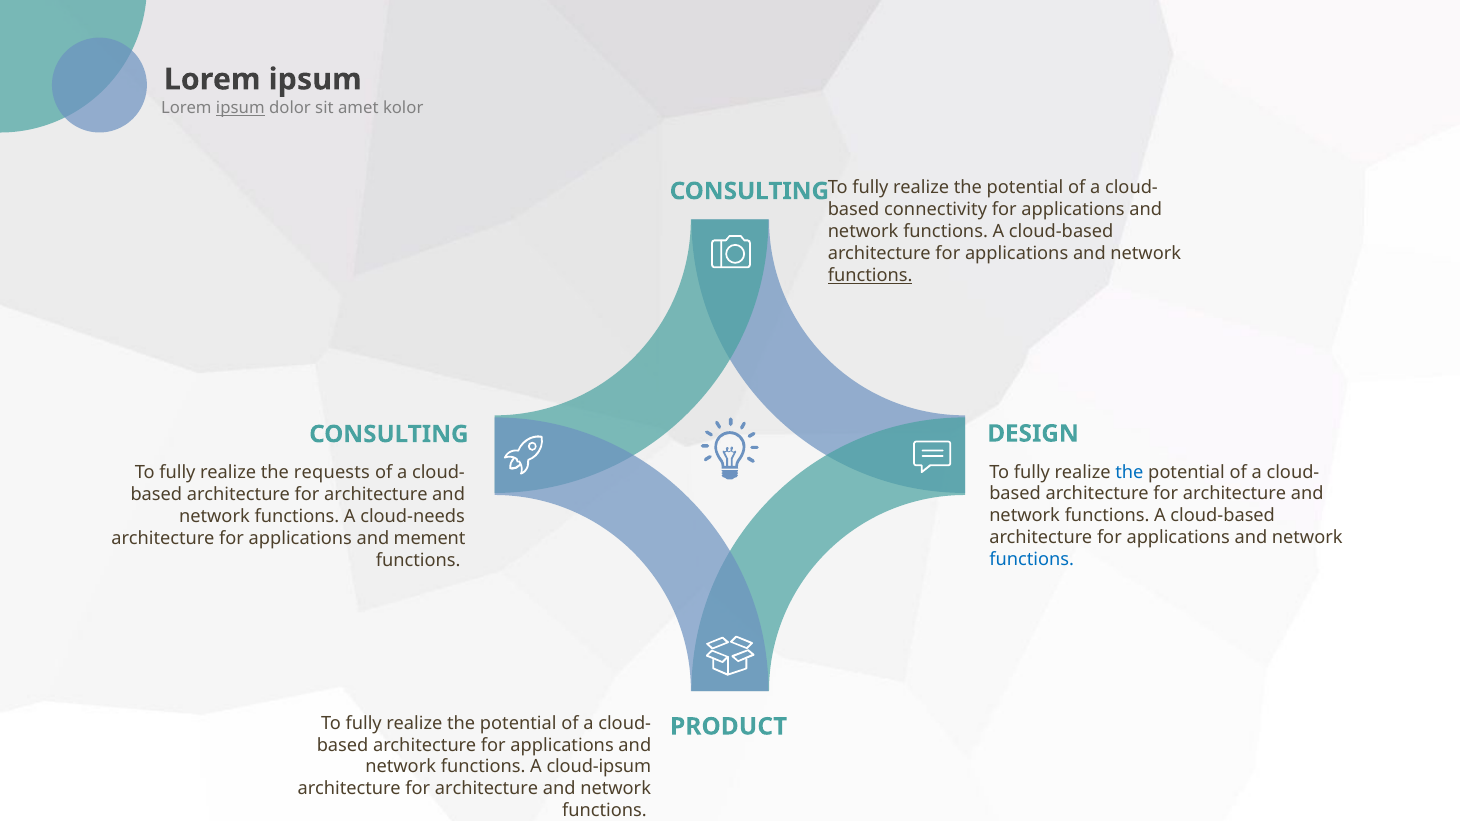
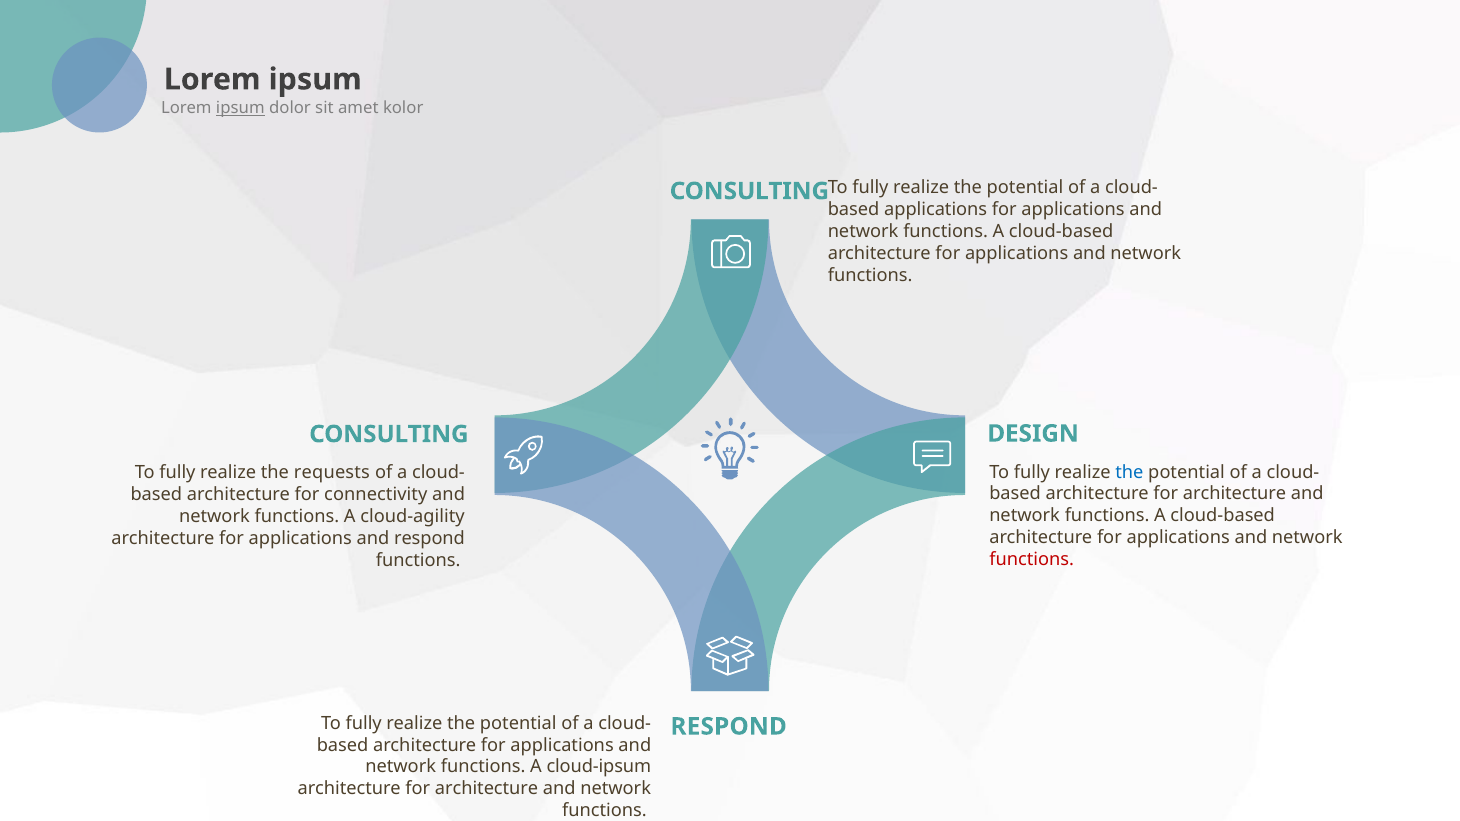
connectivity: connectivity -> applications (936, 210)
functions underline: present -> none (870, 275)
architecture: architecture -> connectivity (376, 495)
cloud-needs: cloud-needs -> cloud-agility (413, 517)
and mement: mement -> respond (429, 538)
functions colour: blue -> red (1032, 560)
PRODUCT: PRODUCT -> RESPOND (729, 727)
